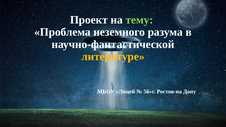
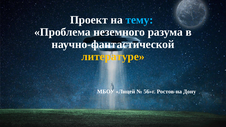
тему colour: light green -> light blue (139, 20)
